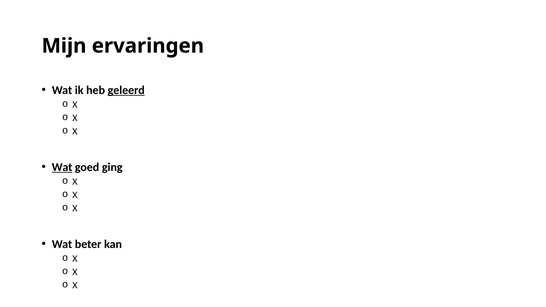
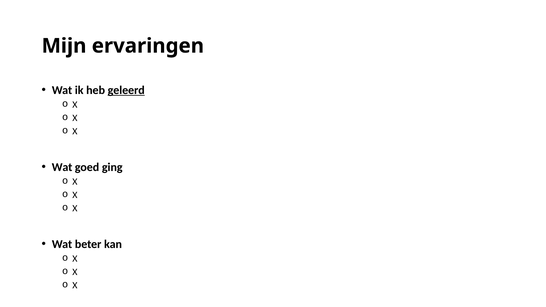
Wat underline: present -> none (62, 167)
